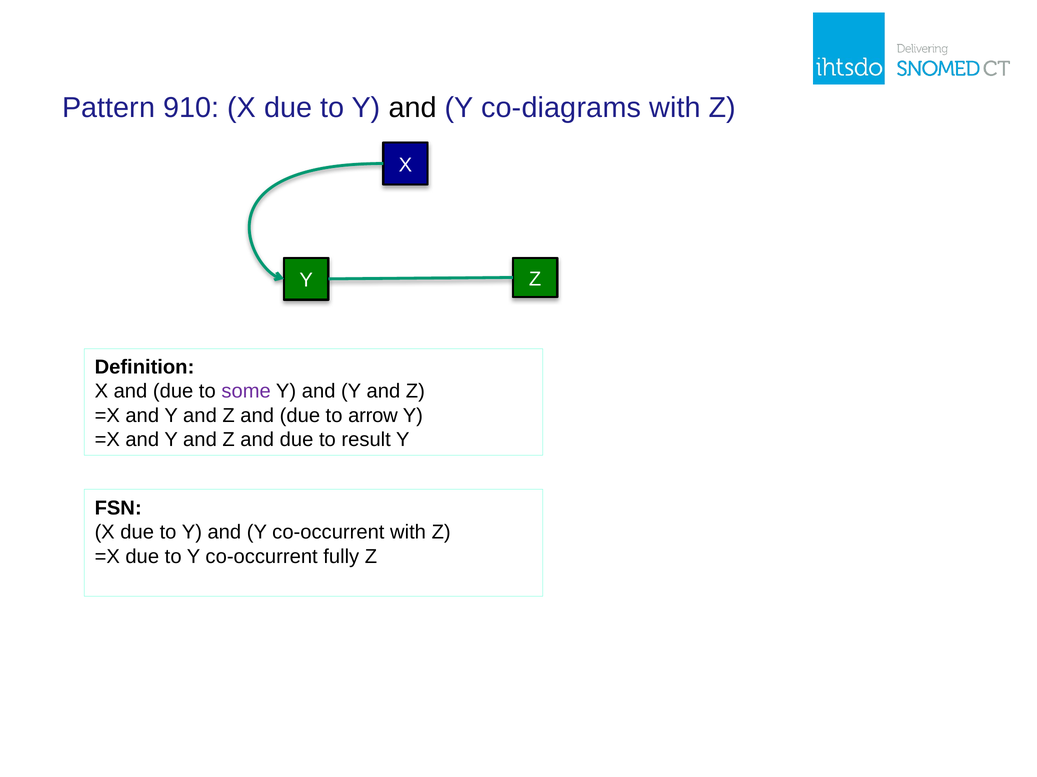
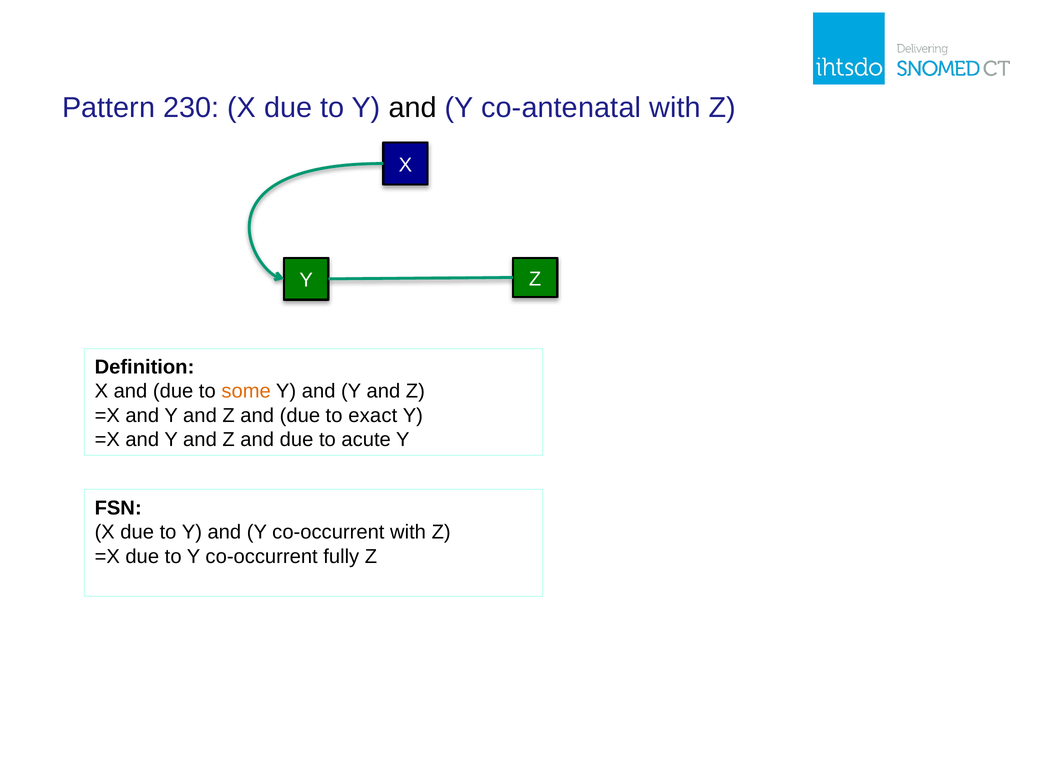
910: 910 -> 230 (191, 108)
co-diagrams: co-diagrams -> co-antenatal (561, 108)
some colour: purple -> orange (246, 392)
arrow: arrow -> exact (373, 416)
result: result -> acute (366, 440)
